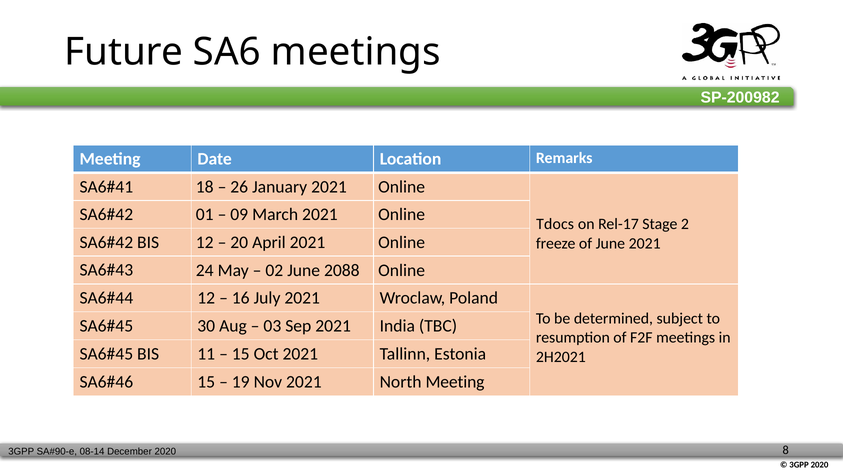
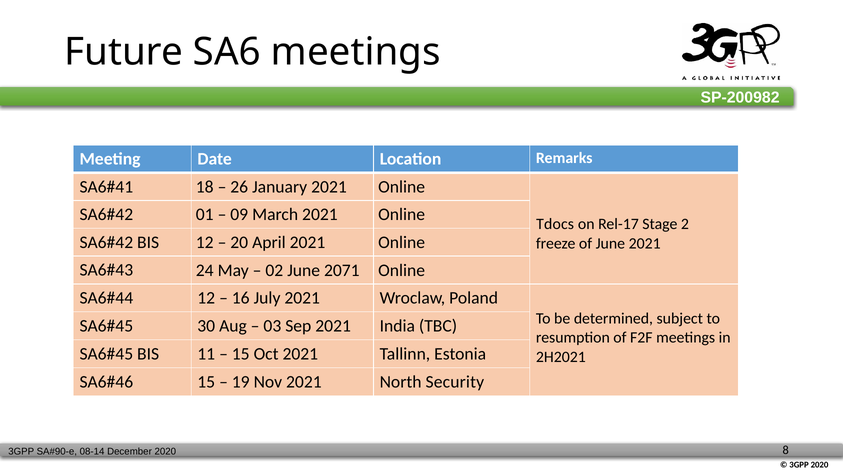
2088: 2088 -> 2071 (342, 270)
North Meeting: Meeting -> Security (455, 382)
